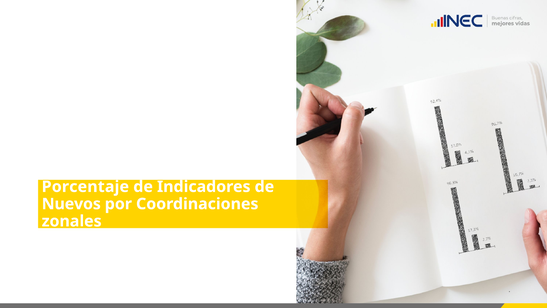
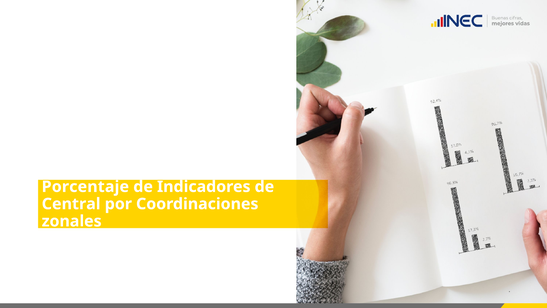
Nuevos: Nuevos -> Central (71, 204)
